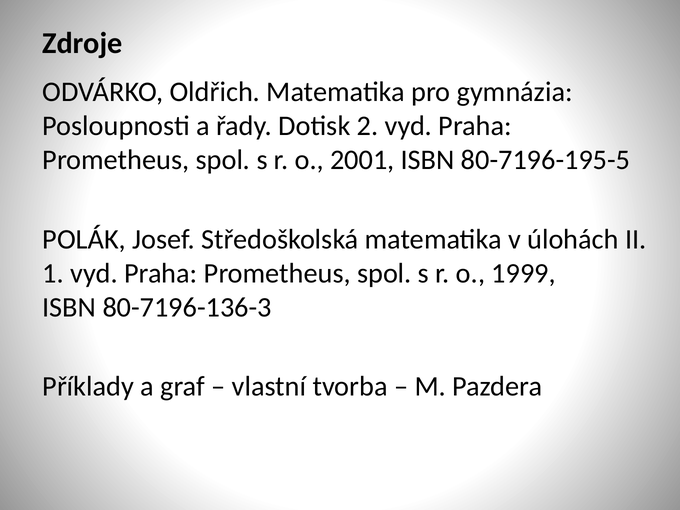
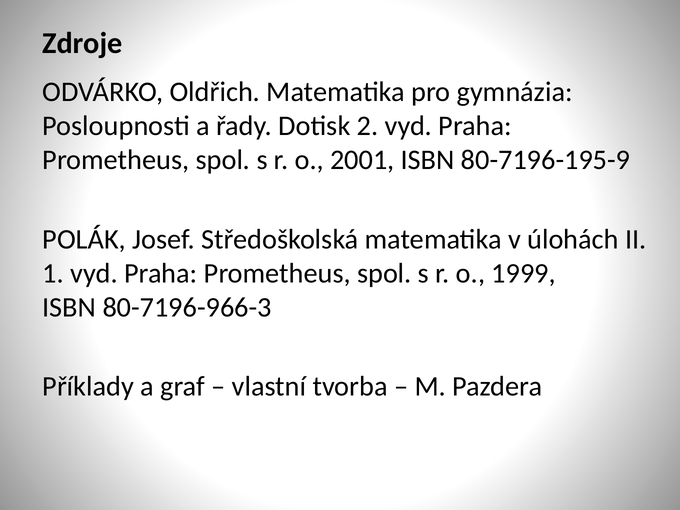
80-7196-195-5: 80-7196-195-5 -> 80-7196-195-9 (546, 160)
80-7196-136-3: 80-7196-136-3 -> 80-7196-966-3 (187, 307)
